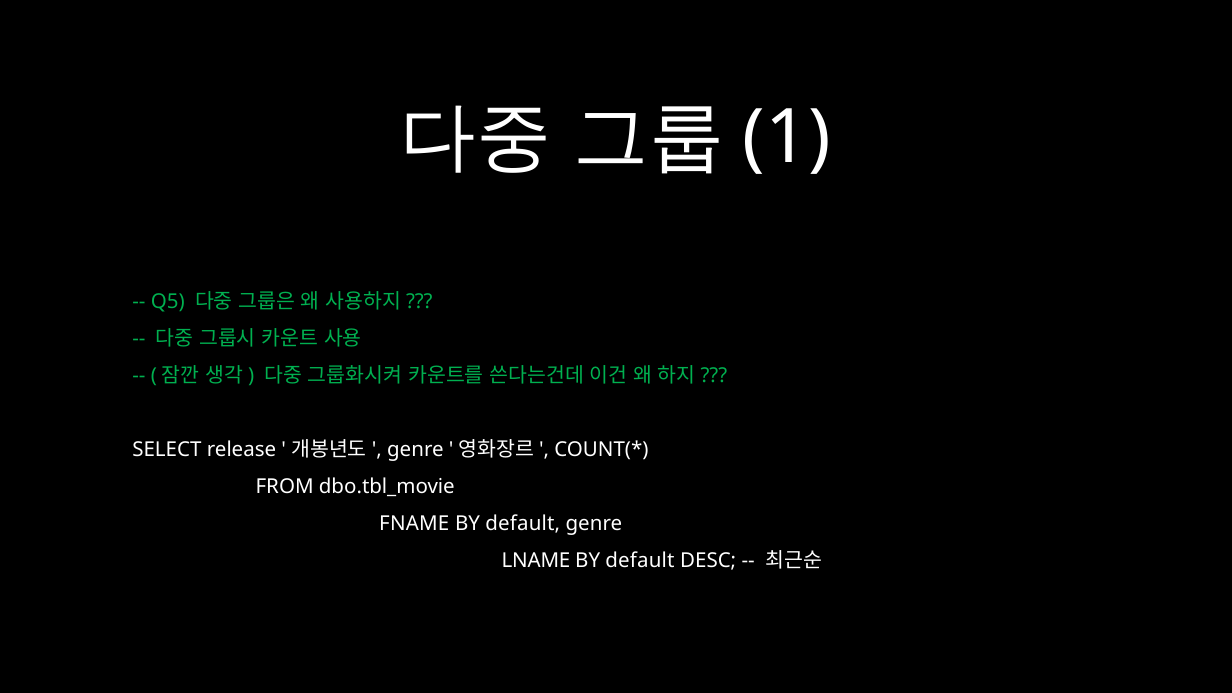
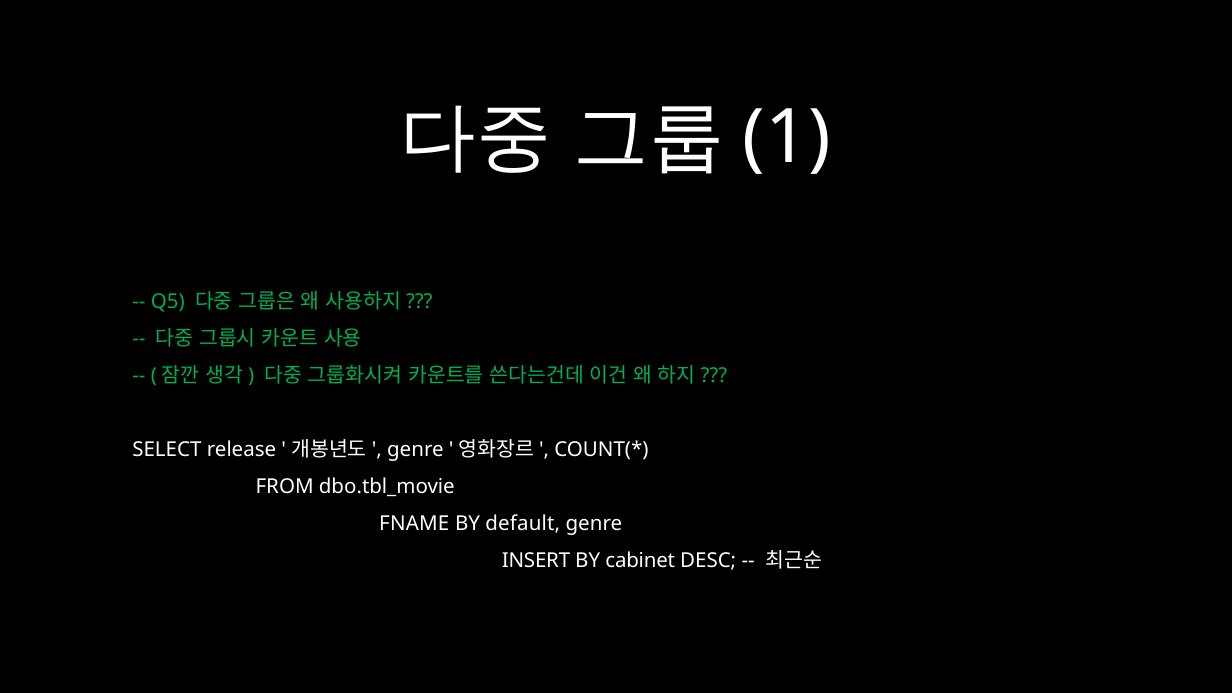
LNAME: LNAME -> INSERT (536, 560)
default: default -> cabinet (640, 560)
